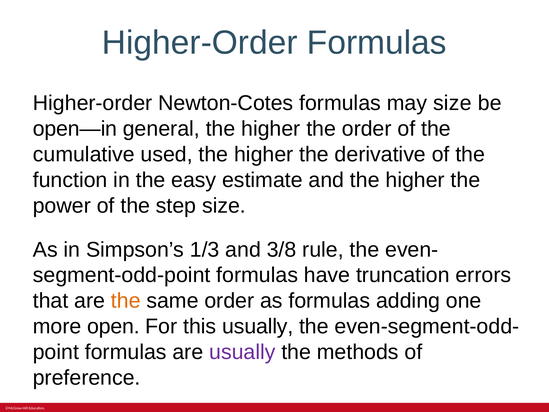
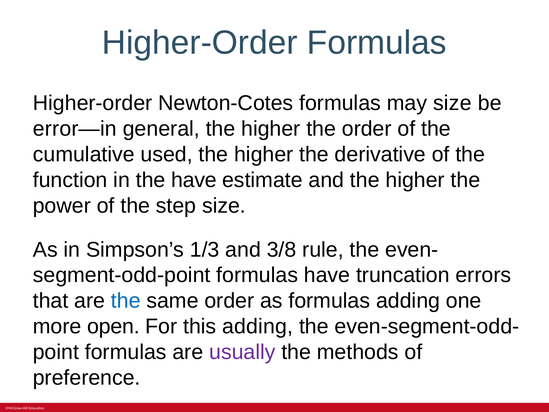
open—in: open—in -> error—in (75, 129)
the easy: easy -> have (194, 180)
the colour: orange -> blue (126, 301)
this usually: usually -> adding (258, 326)
